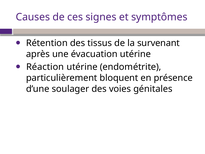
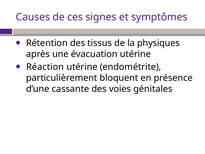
survenant: survenant -> physiques (158, 43)
soulager: soulager -> cassante (70, 89)
